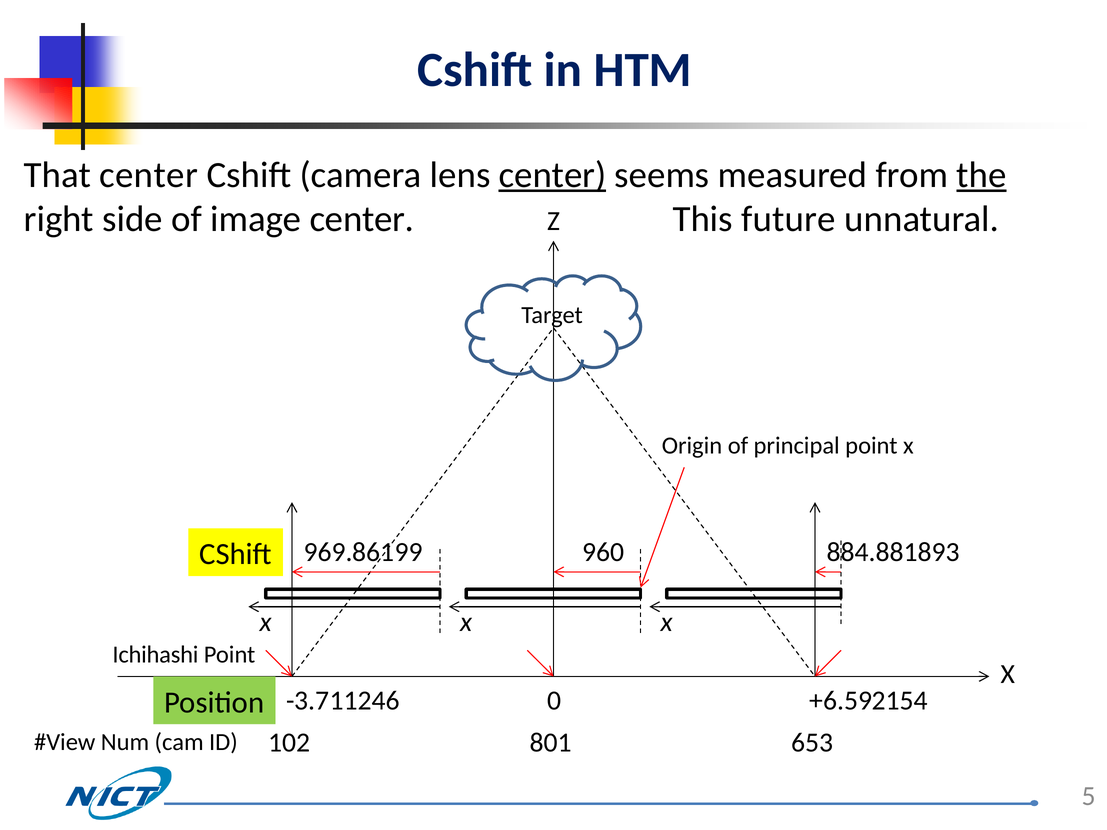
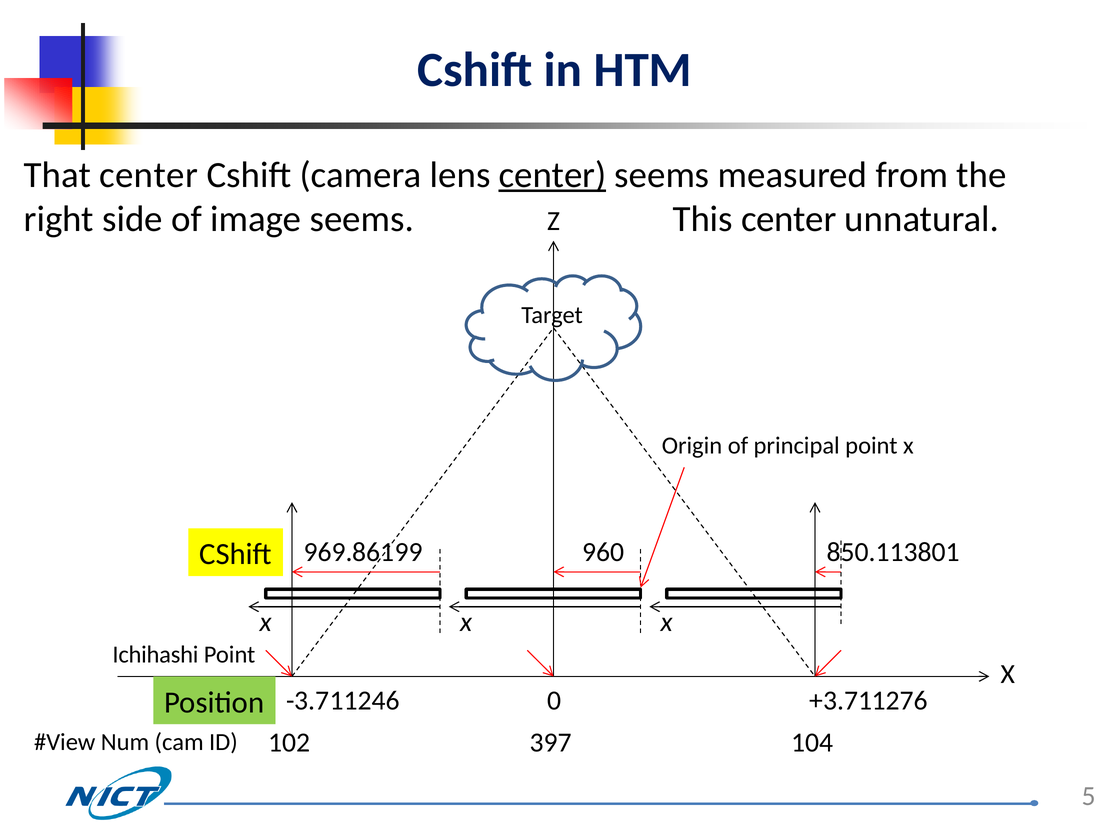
the underline: present -> none (981, 175)
image center: center -> seems (362, 219)
This future: future -> center (789, 219)
884.881893: 884.881893 -> 850.113801 (893, 552)
+6.592154: +6.592154 -> +3.711276 (869, 701)
653: 653 -> 104 (812, 743)
801: 801 -> 397 (551, 743)
